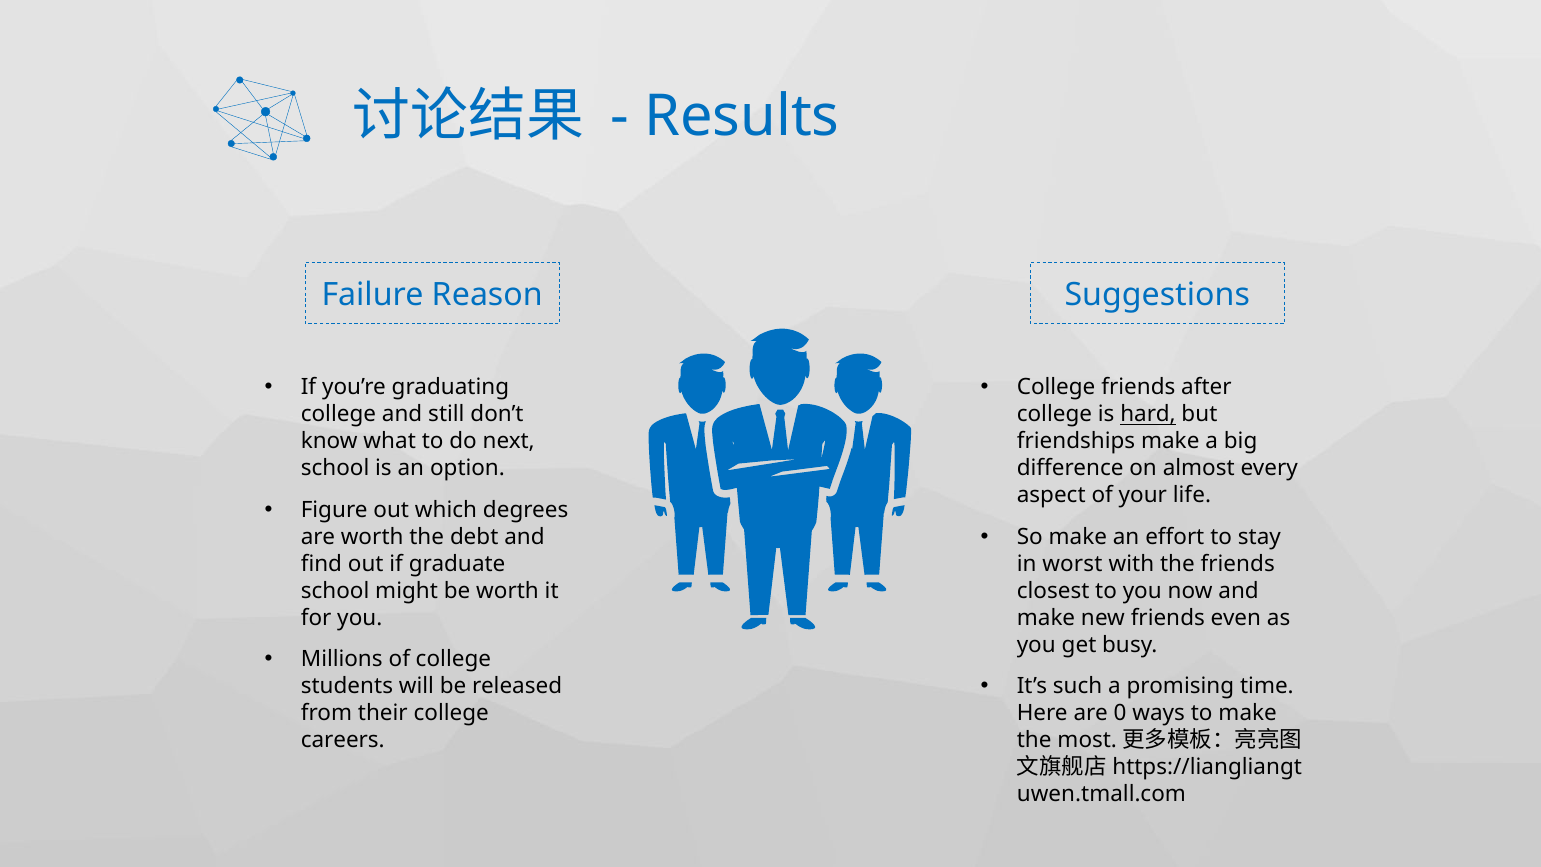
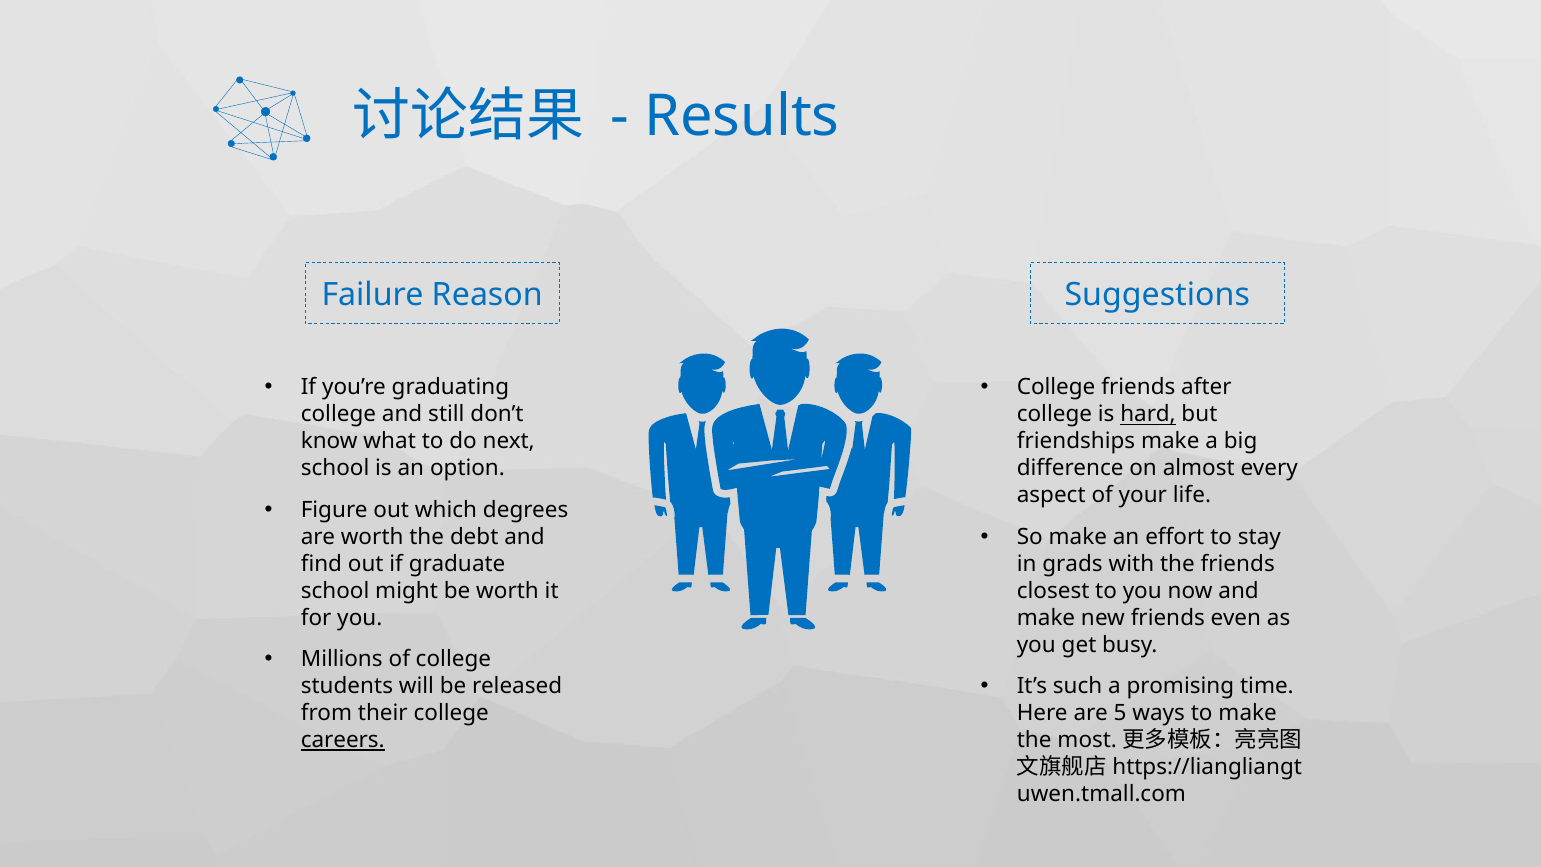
worst: worst -> grads (1073, 564)
0: 0 -> 5 (1120, 713)
careers underline: none -> present (343, 740)
